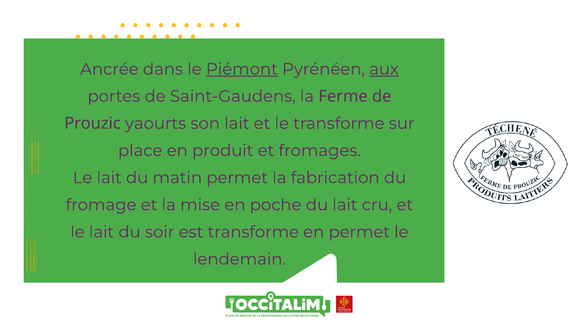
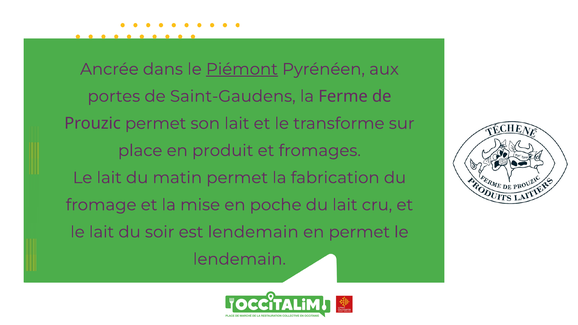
aux underline: present -> none (384, 69)
Prouzic yaourts: yaourts -> permet (156, 123)
est transforme: transforme -> lendemain (253, 232)
